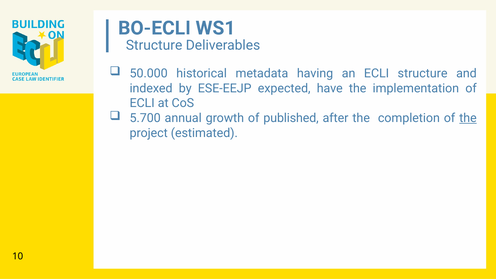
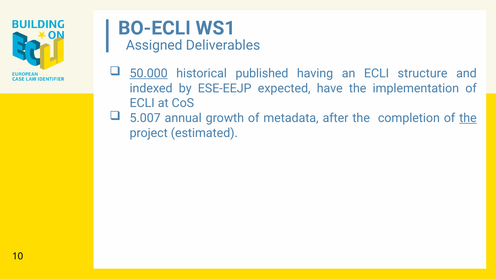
Structure: Structure -> Assigned (154, 45)
50.000 underline: none -> present (149, 73)
metadata: metadata -> published (262, 73)
5.700: 5.700 -> 5.007 (145, 118)
published: published -> metadata (291, 118)
